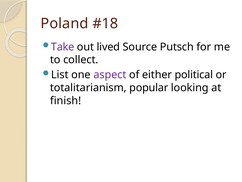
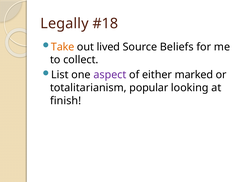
Poland: Poland -> Legally (64, 23)
Take colour: purple -> orange (63, 47)
Putsch: Putsch -> Beliefs (177, 47)
political: political -> marked (194, 75)
